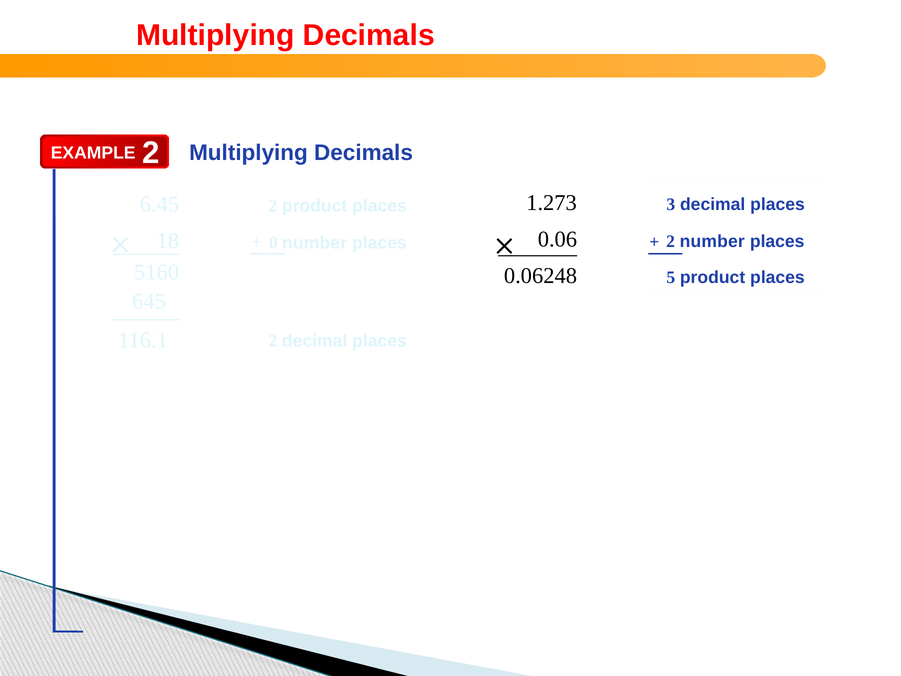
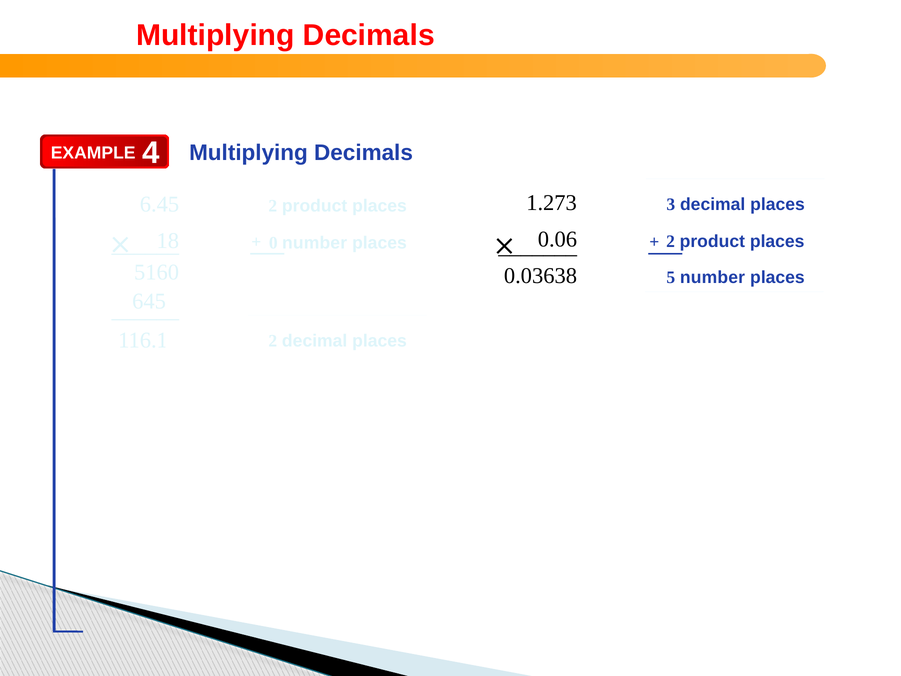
EXAMPLE 2: 2 -> 4 (151, 153)
number: number -> product (712, 241)
6248: 6248 -> 3638 (555, 276)
5 product: product -> number (712, 277)
